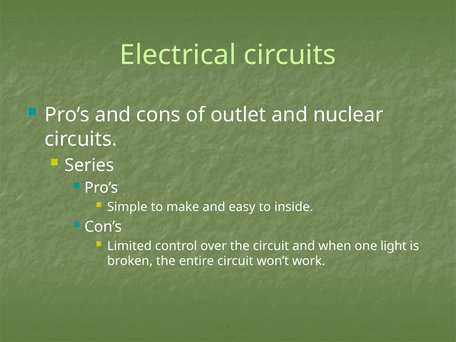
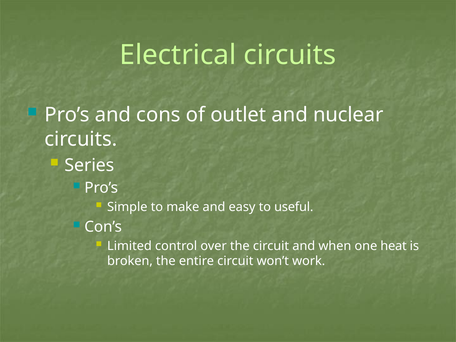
inside: inside -> useful (294, 207)
light: light -> heat (394, 246)
